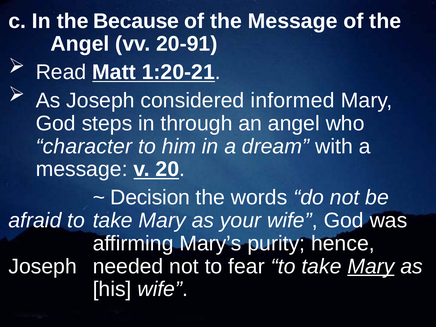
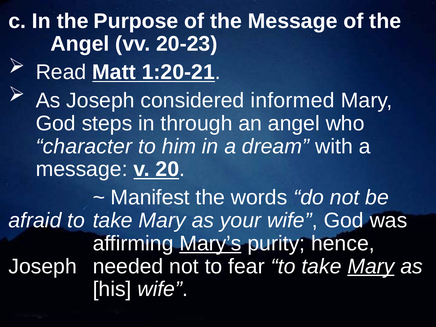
Because: Because -> Purpose (136, 21)
20-91: 20-91 -> 20-23 (187, 44)
Decision: Decision -> Manifest (150, 198)
Mary’s underline: none -> present (211, 243)
